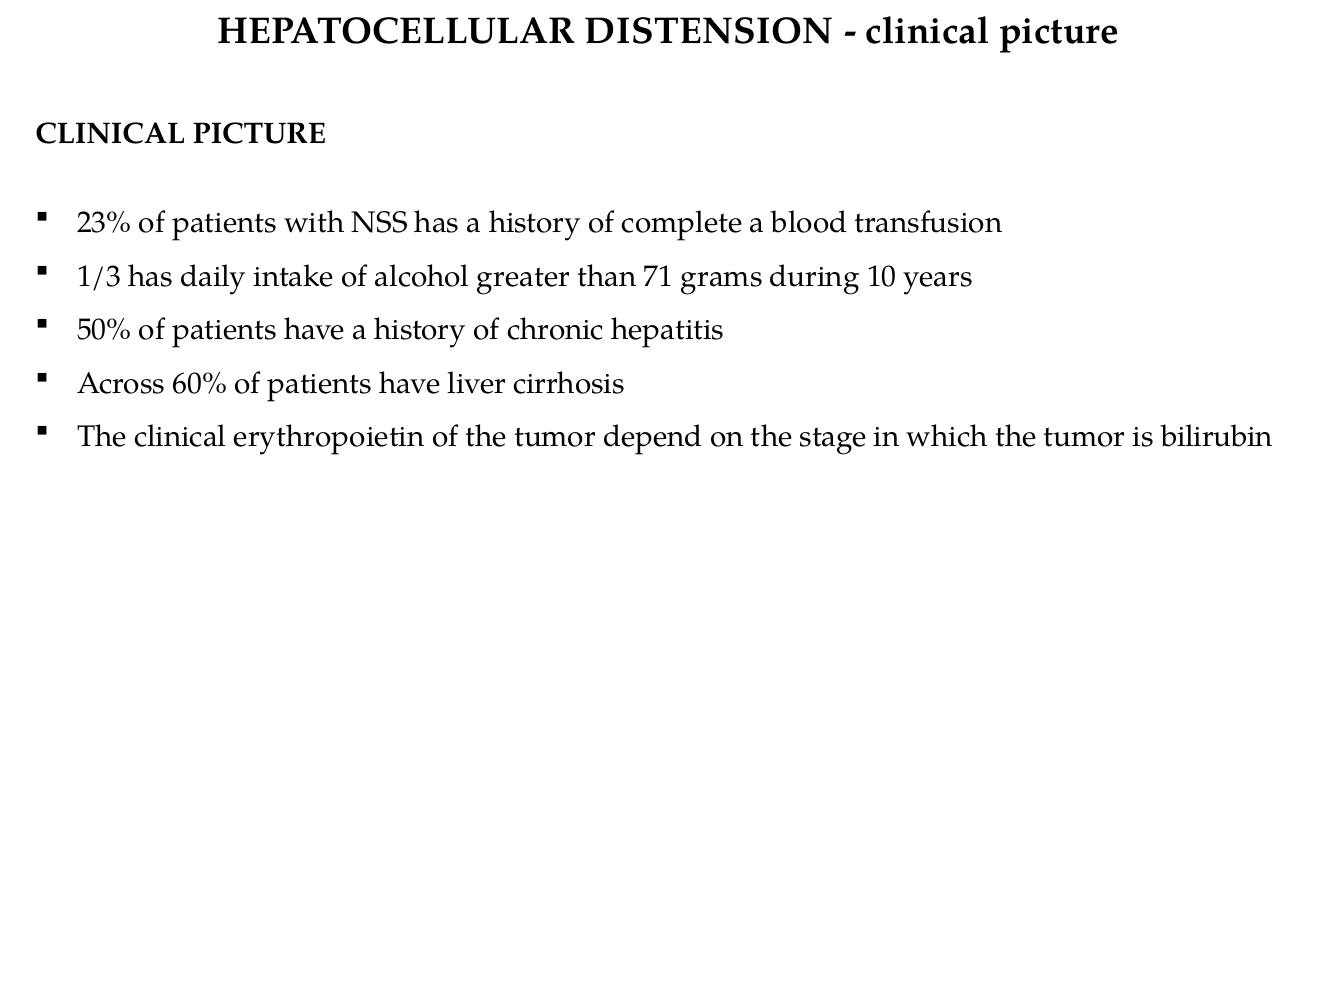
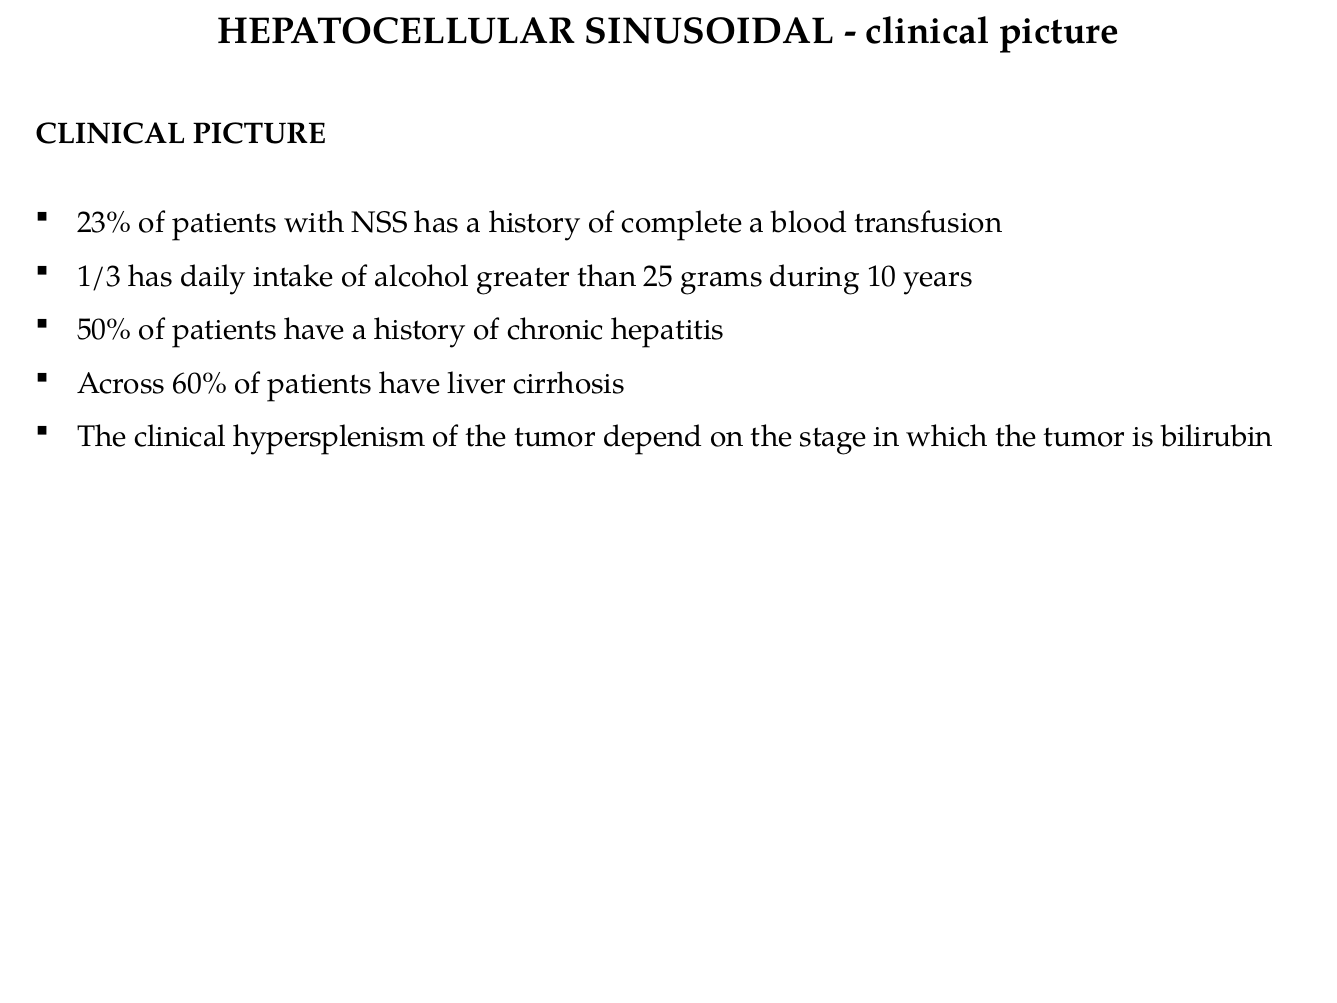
DISTENSION: DISTENSION -> SINUSOIDAL (709, 31)
71: 71 -> 25 (659, 276)
erythropoietin: erythropoietin -> hypersplenism (329, 437)
